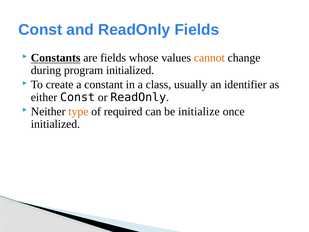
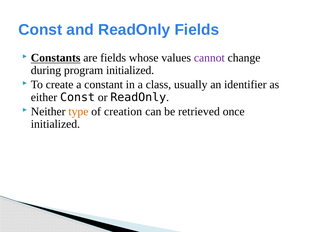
cannot colour: orange -> purple (209, 58)
required: required -> creation (123, 111)
initialize: initialize -> retrieved (199, 111)
